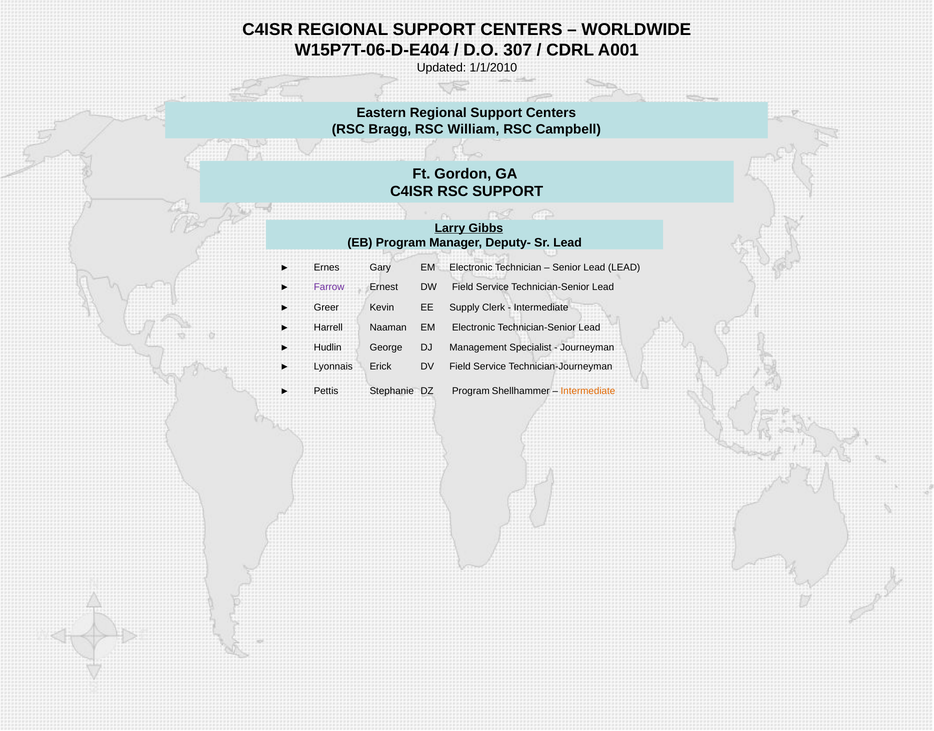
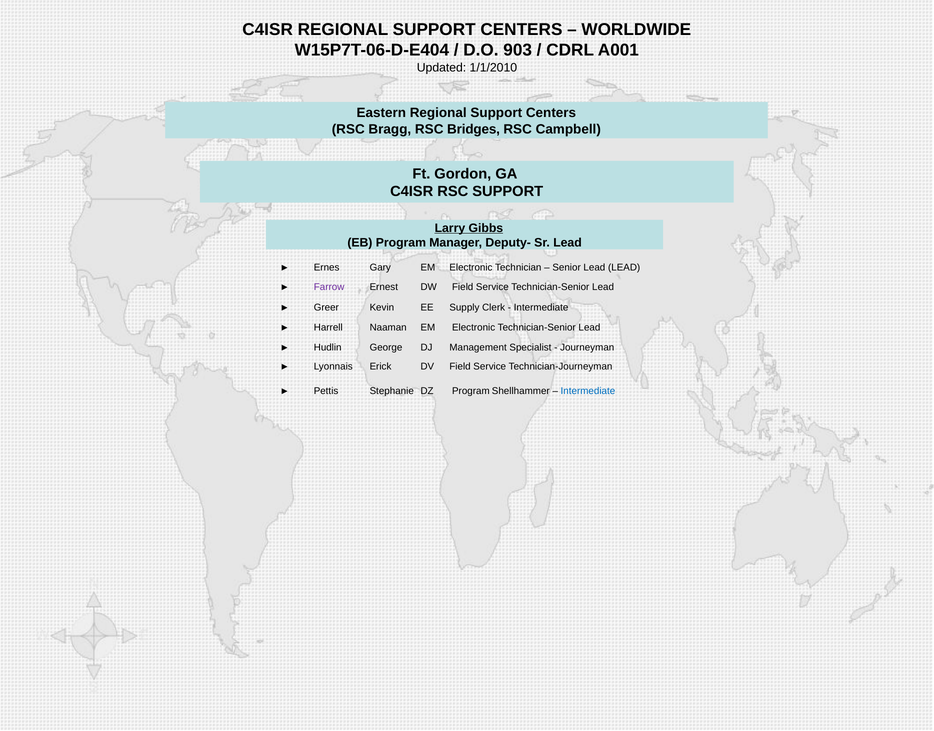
307: 307 -> 903 (518, 50)
William: William -> Bridges (474, 129)
Intermediate colour: orange -> blue (588, 391)
